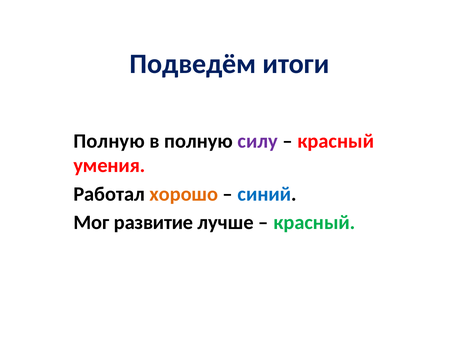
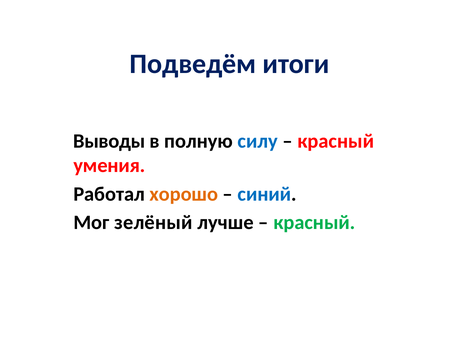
Полную: Полную -> Выводы (109, 141)
силу colour: purple -> blue (258, 141)
развитие: развитие -> зелёный (153, 223)
